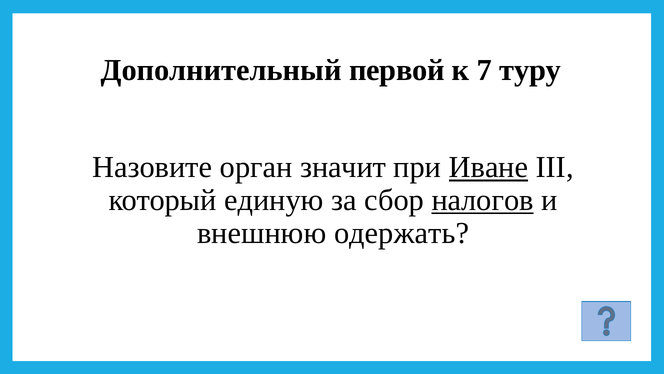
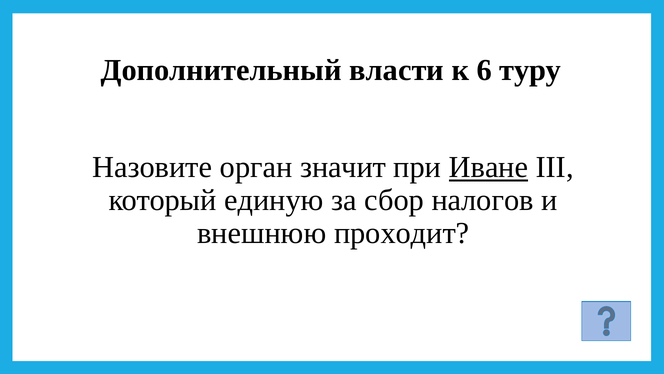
первой: первой -> власти (397, 70)
7: 7 -> 6 (484, 70)
налогов underline: present -> none (483, 200)
одержать: одержать -> проходит (402, 233)
